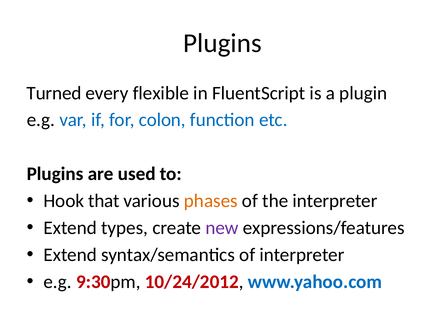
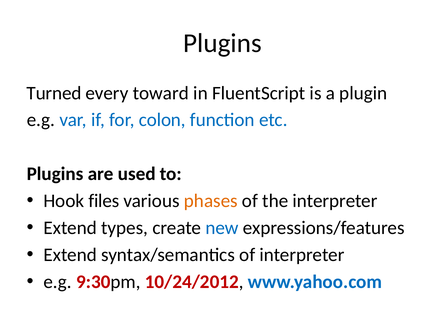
flexible: flexible -> toward (161, 93)
that: that -> files (104, 201)
new colour: purple -> blue (222, 228)
